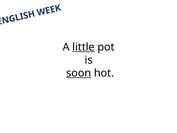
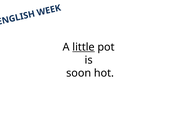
soon underline: present -> none (79, 73)
